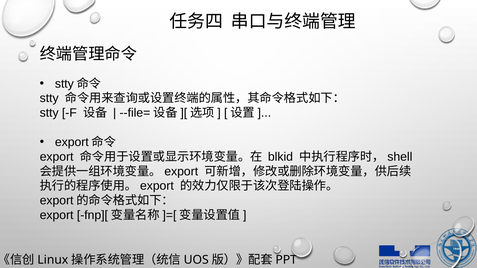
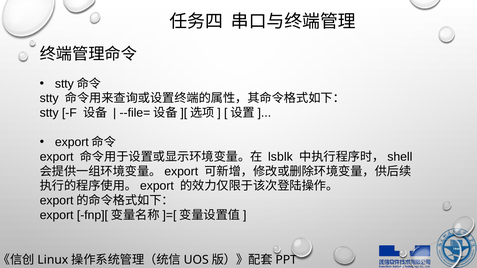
blkid: blkid -> lsblk (280, 157)
